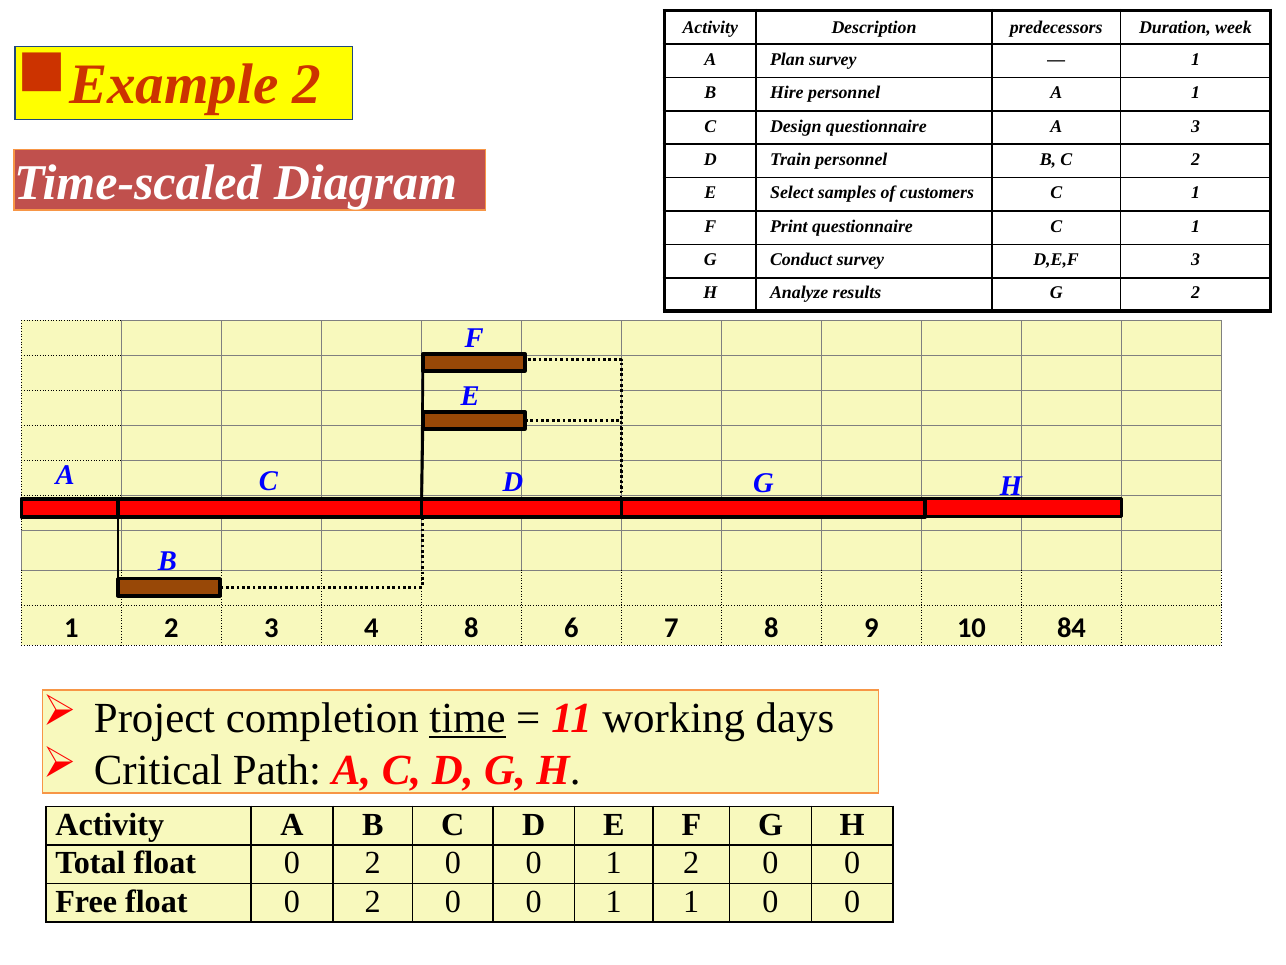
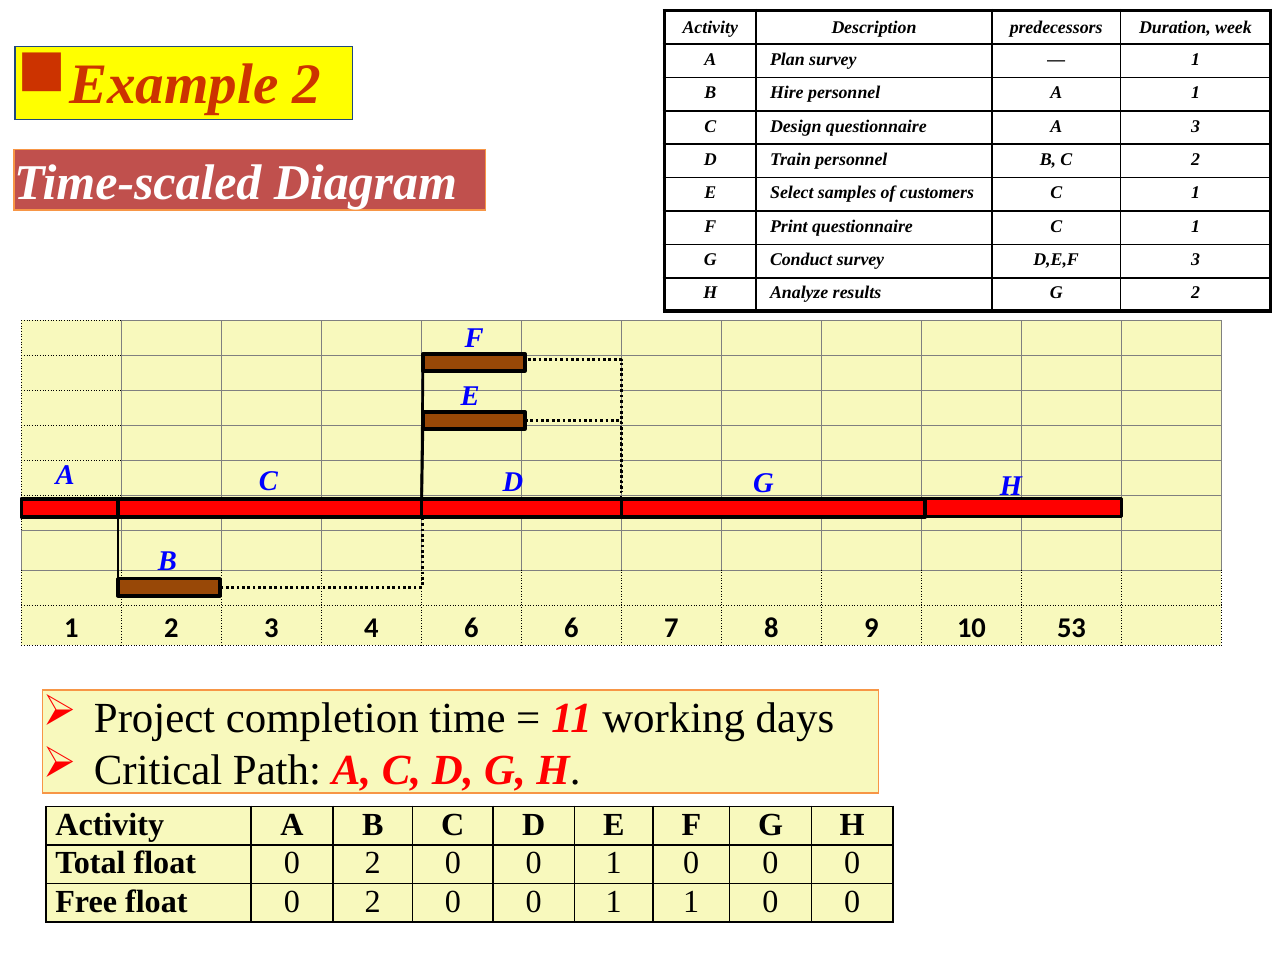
4 8: 8 -> 6 (471, 627)
84: 84 -> 53 (1071, 627)
time underline: present -> none (467, 718)
0 1 2: 2 -> 0 (691, 863)
